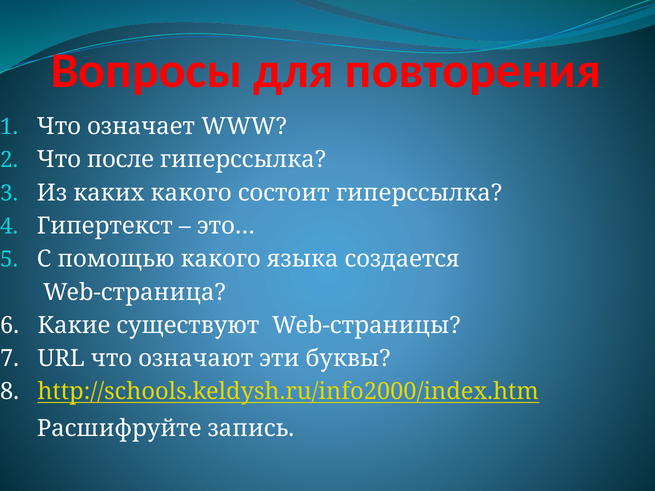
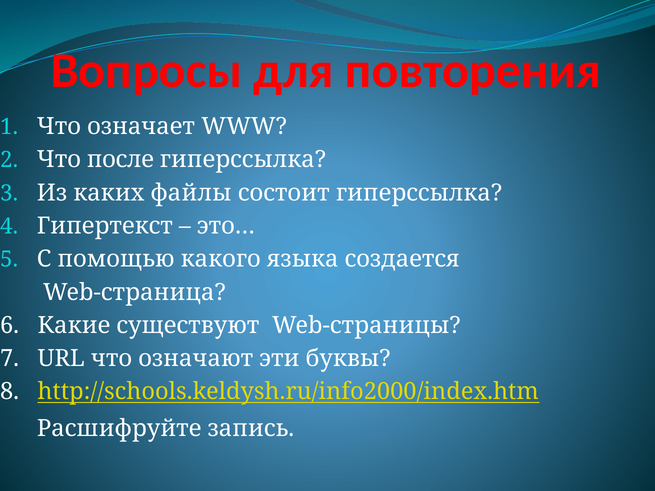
каких какого: какого -> файлы (191, 193)
